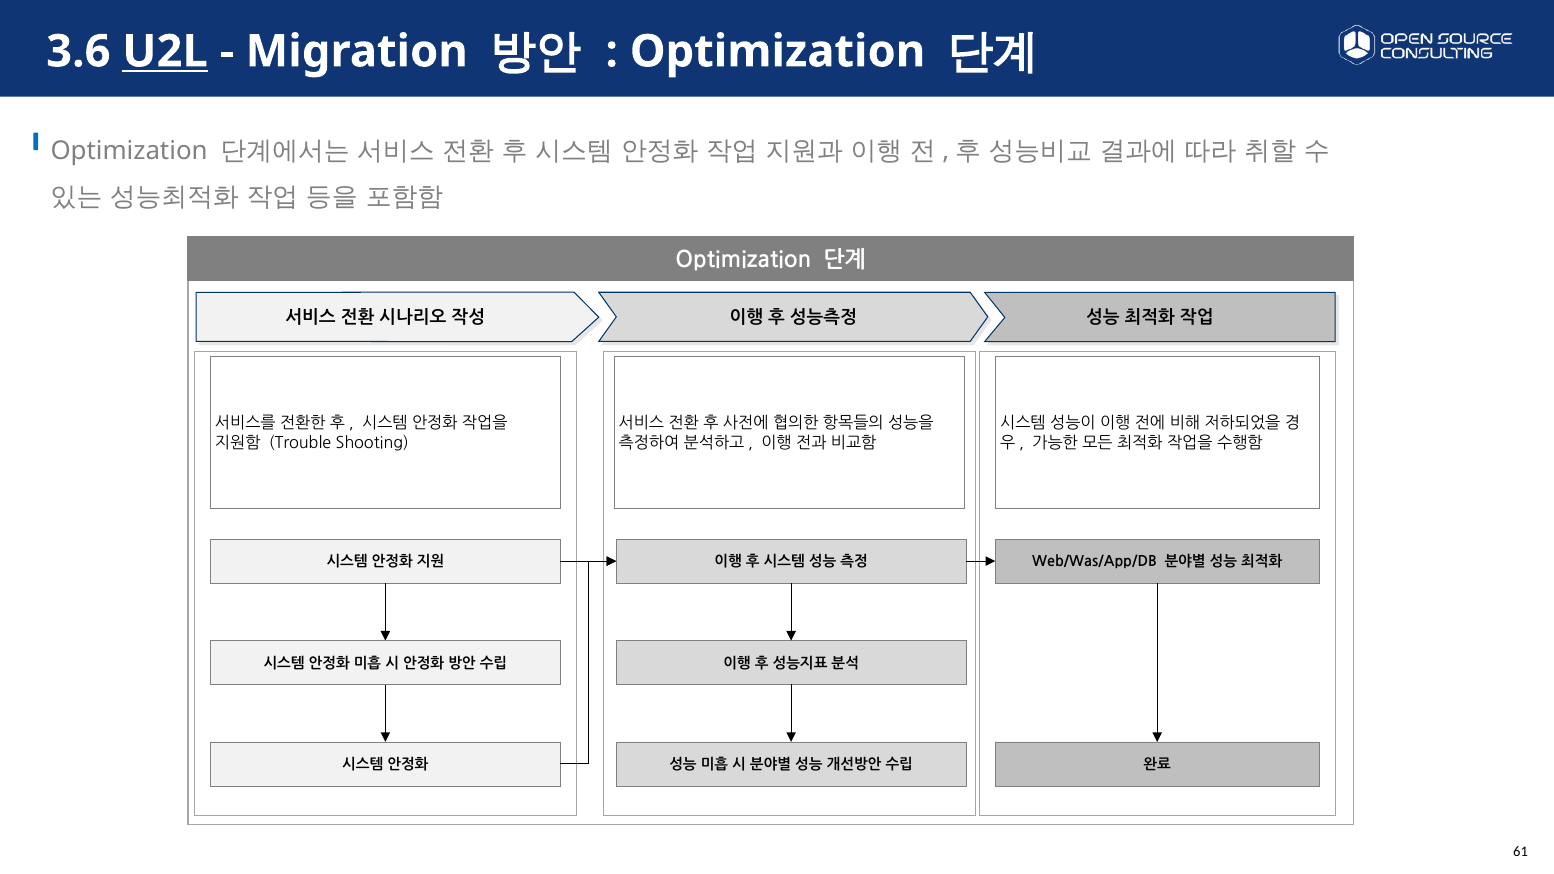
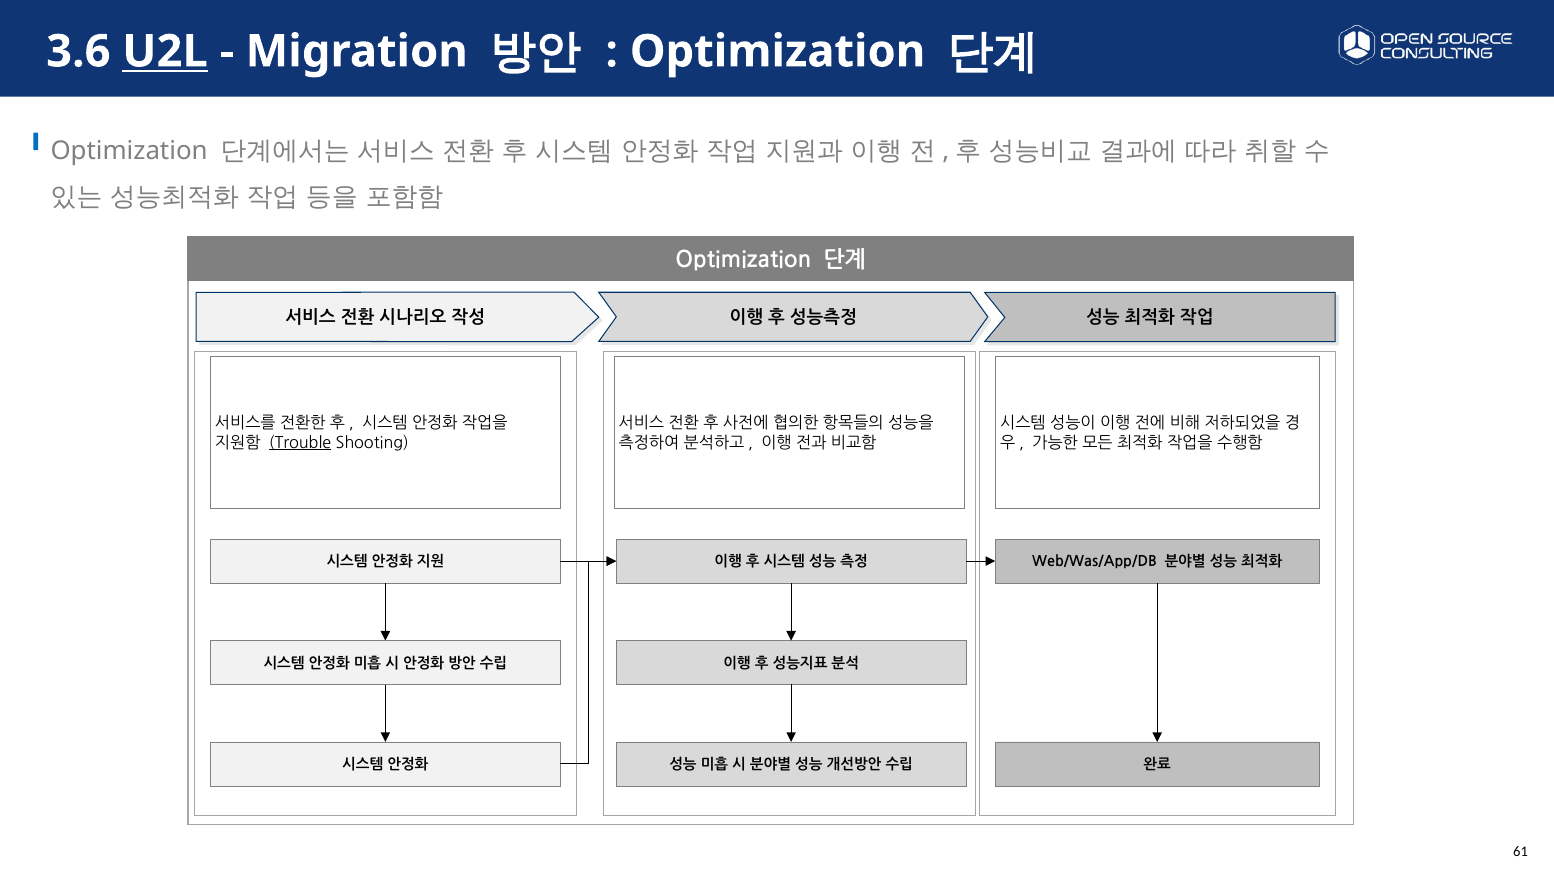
Trouble underline: none -> present (300, 443)
